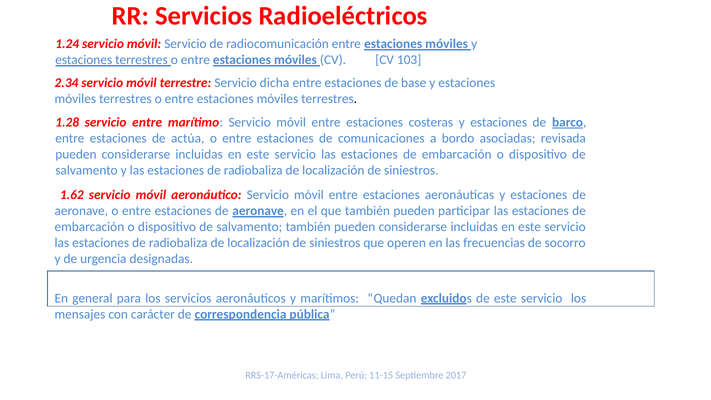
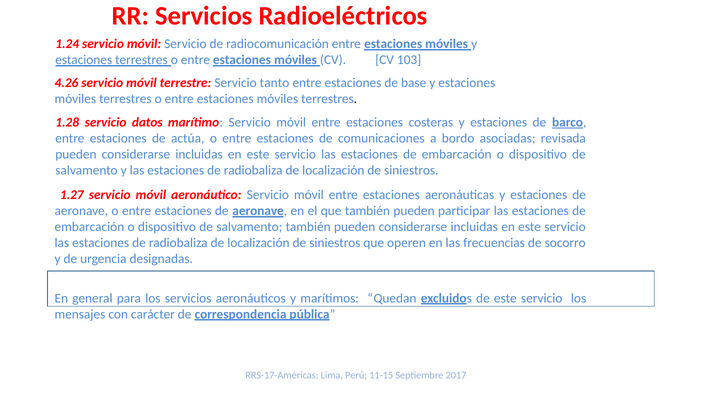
2.34: 2.34 -> 4.26 (66, 83)
dicha: dicha -> tanto (275, 83)
servicio entre: entre -> datos (147, 122)
1.62: 1.62 -> 1.27 (72, 195)
